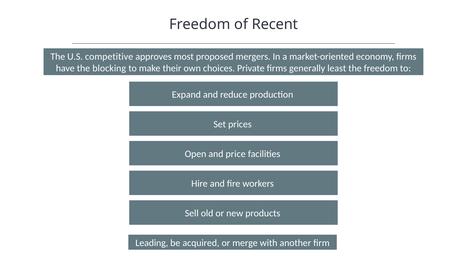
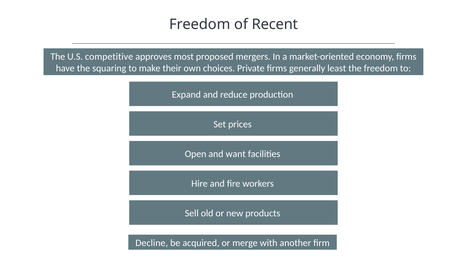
blocking: blocking -> squaring (109, 68)
price: price -> want (236, 154)
Leading: Leading -> Decline (152, 244)
